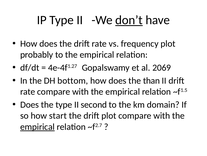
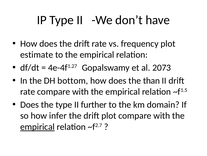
don’t underline: present -> none (129, 20)
probably: probably -> estimate (37, 54)
2069: 2069 -> 2073 (162, 67)
second: second -> further (94, 104)
start: start -> infer (58, 115)
